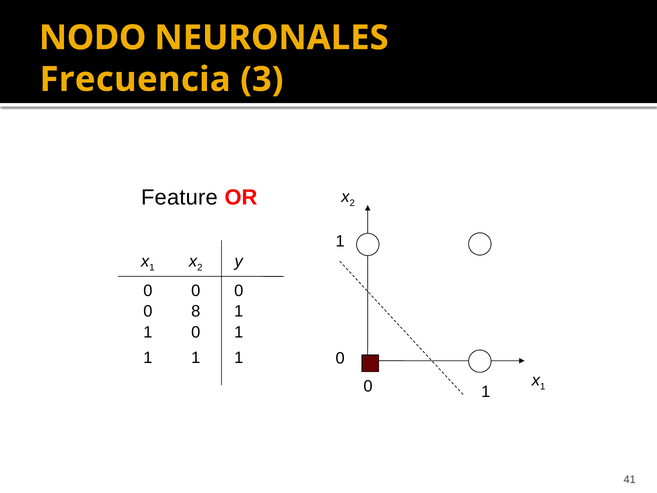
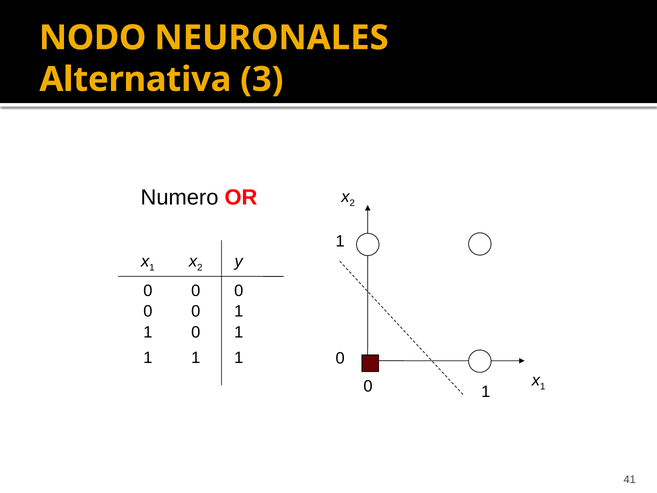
Frecuencia: Frecuencia -> Alternativa (135, 79)
Feature: Feature -> Numero (180, 198)
8: 8 -> 0 (196, 311)
